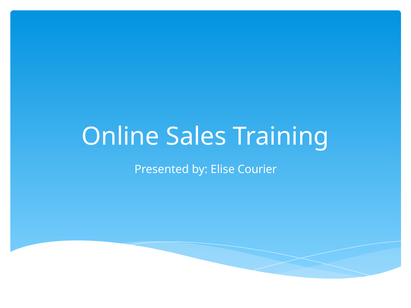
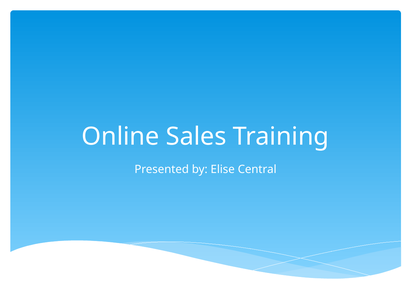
Courier: Courier -> Central (257, 170)
